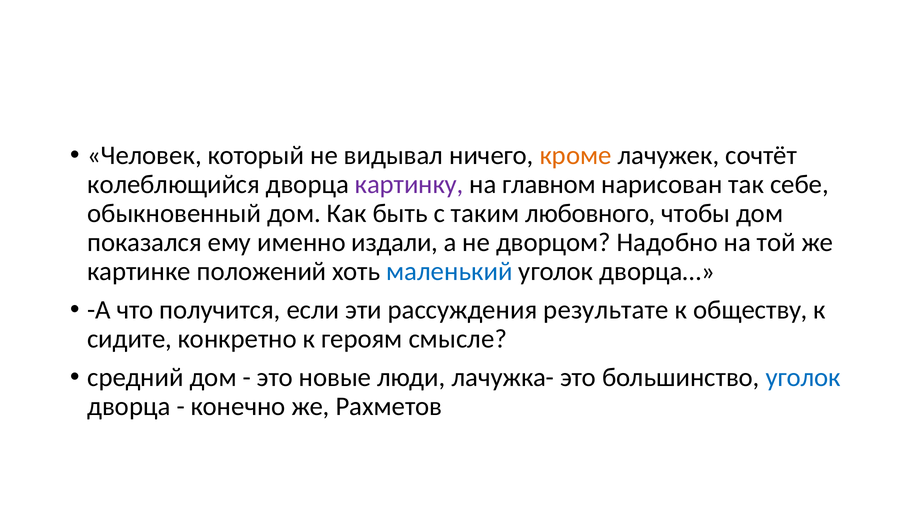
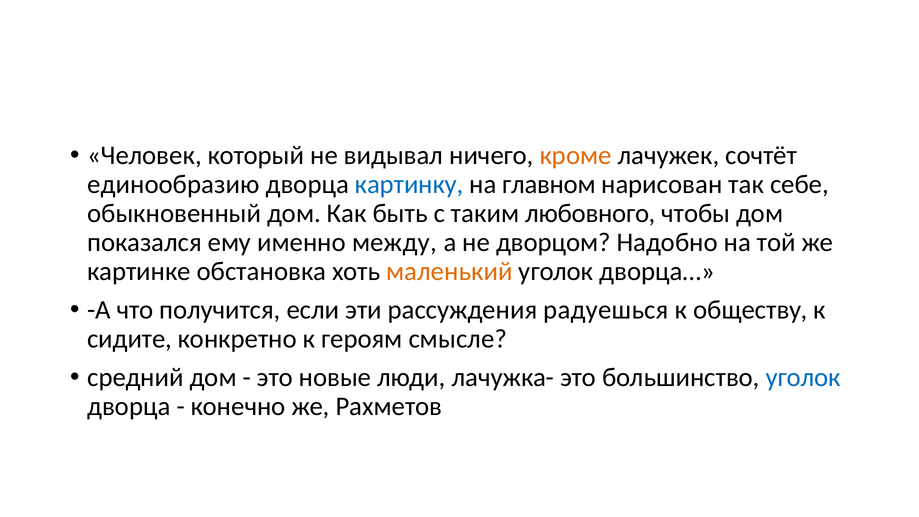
колеблющийся: колеблющийся -> единообразию (173, 184)
картинку colour: purple -> blue (409, 184)
издали: издали -> между (394, 242)
положений: положений -> обстановка (262, 271)
маленький colour: blue -> orange (449, 271)
результате: результате -> радуешься (606, 310)
